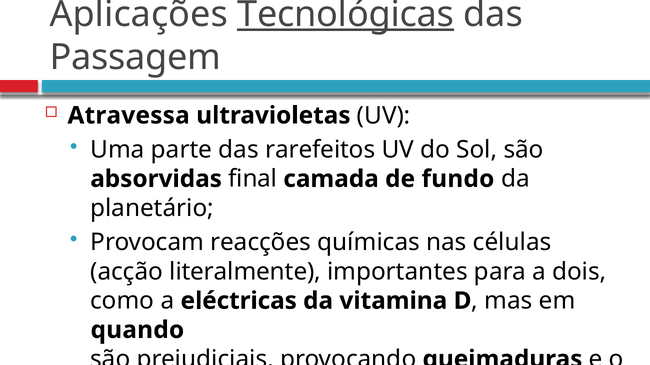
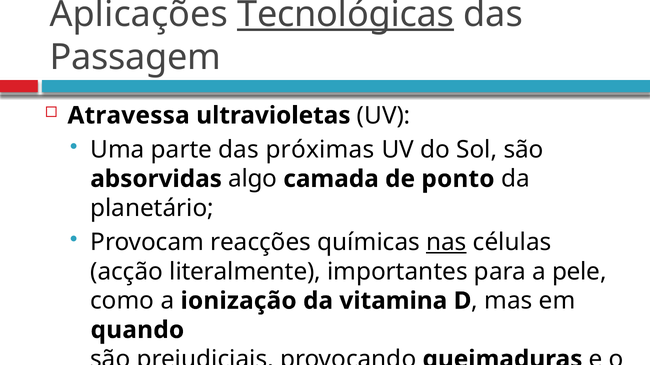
rarefeitos: rarefeitos -> próximas (320, 150)
final: final -> algo (253, 179)
fundo: fundo -> ponto (458, 179)
nas underline: none -> present (446, 243)
a dois: dois -> pele (579, 272)
eléctricas: eléctricas -> ionização (239, 301)
